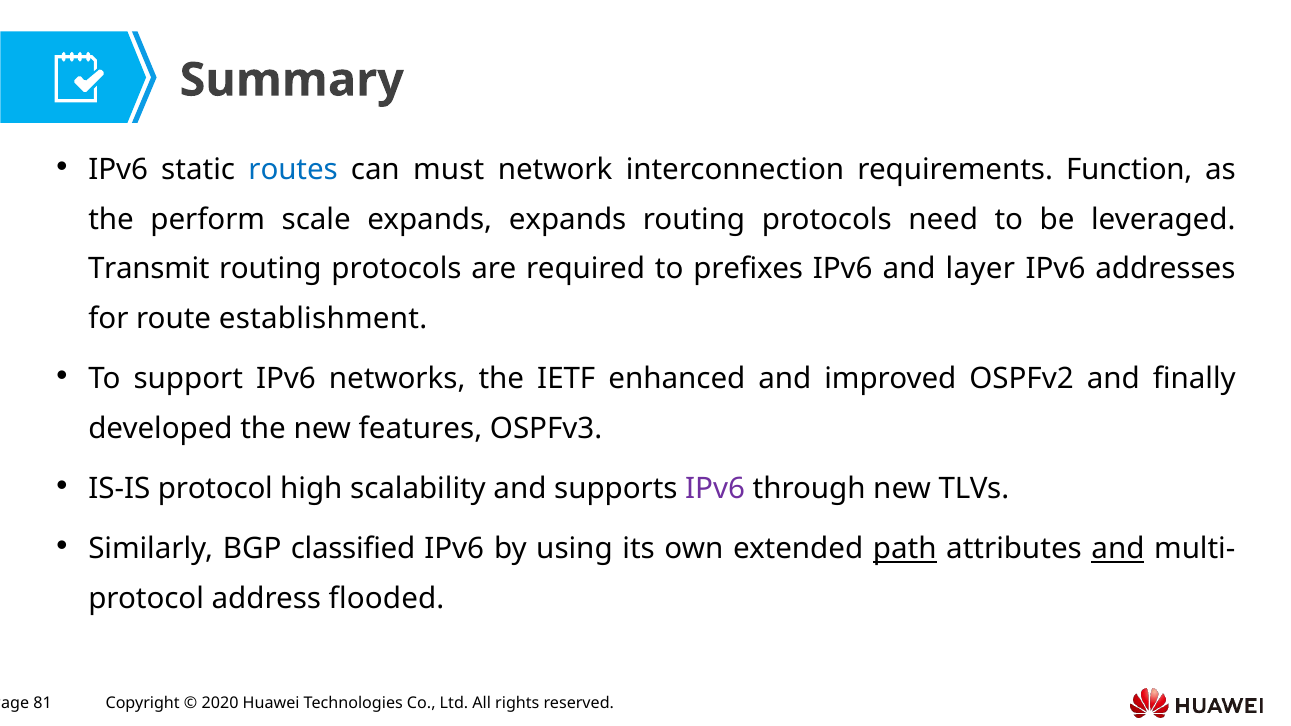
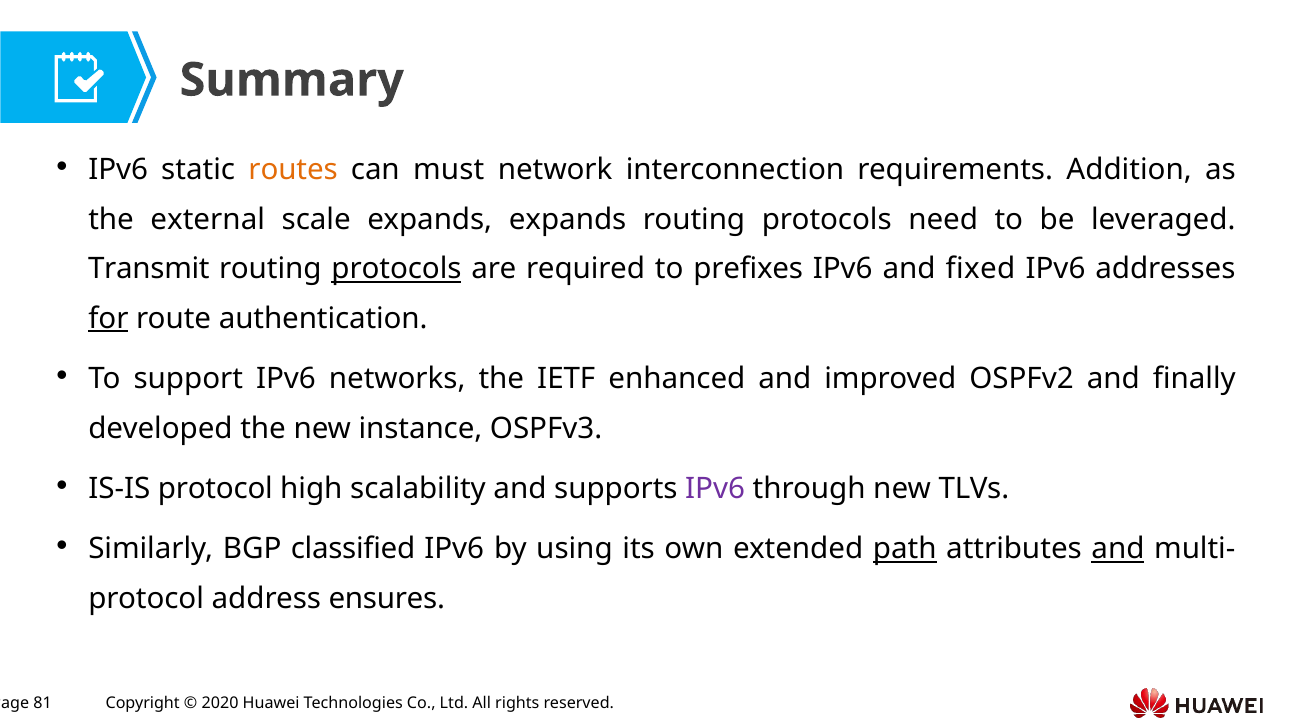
routes colour: blue -> orange (293, 170)
Function: Function -> Addition (1129, 170)
perform: perform -> external (208, 219)
protocols underline: none -> present (396, 269)
layer: layer -> fixed (980, 269)
for underline: none -> present (108, 319)
establishment: establishment -> authentication (323, 319)
features: features -> instance (421, 429)
flooded: flooded -> ensures (387, 599)
